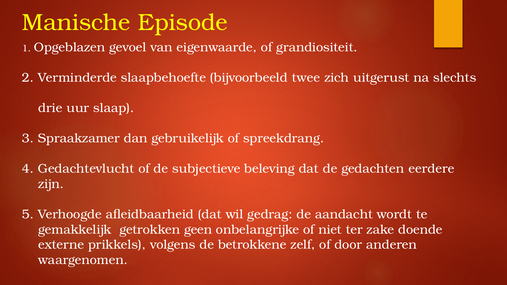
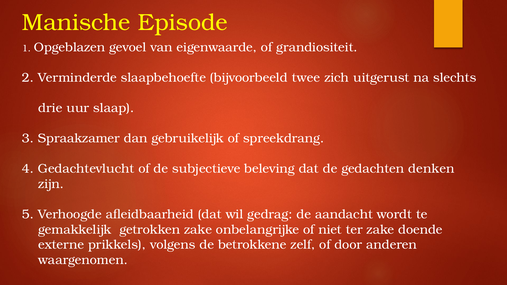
eerdere: eerdere -> denken (431, 169)
getrokken geen: geen -> zake (198, 230)
